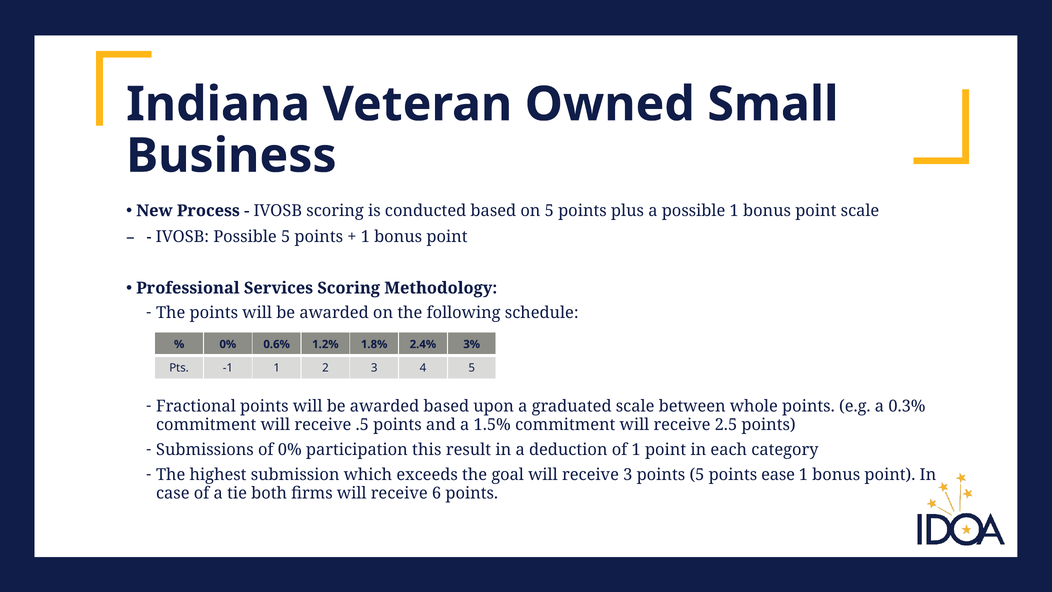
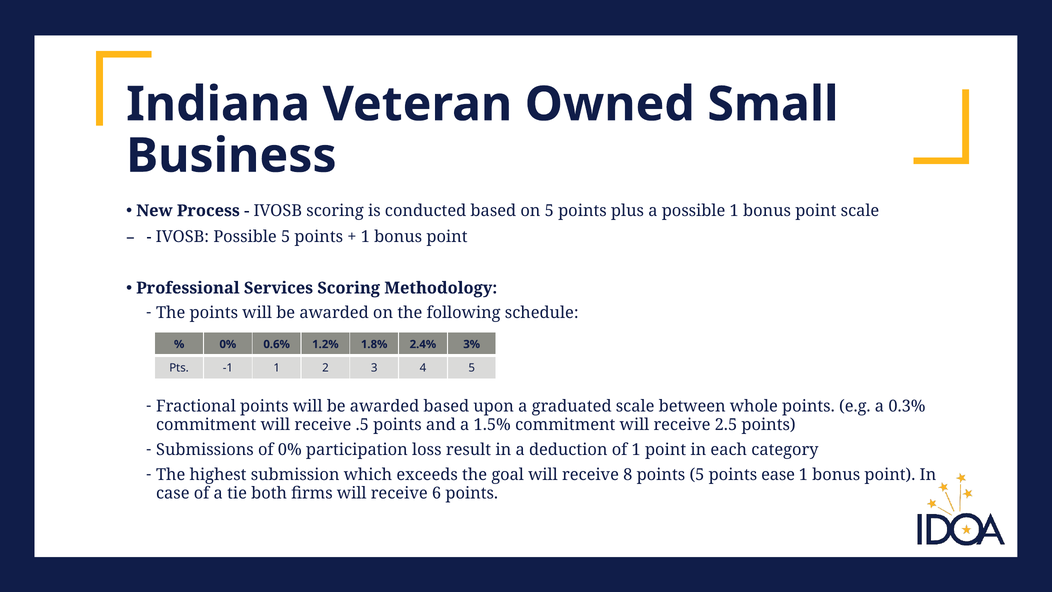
this: this -> loss (427, 449)
receive 3: 3 -> 8 (628, 474)
